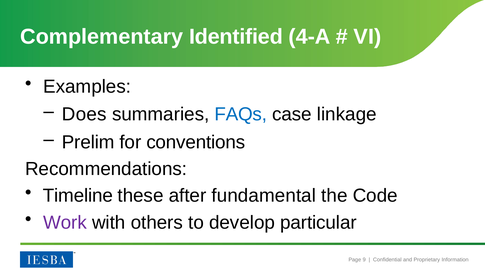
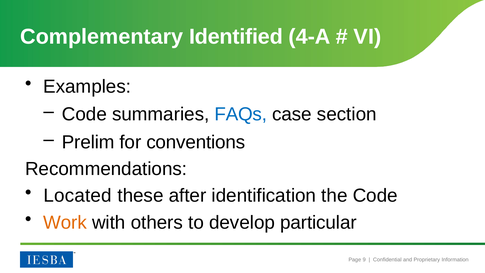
Does: Does -> Code (84, 114)
linkage: linkage -> section (347, 114)
Timeline: Timeline -> Located (78, 196)
fundamental: fundamental -> identification (264, 196)
Work colour: purple -> orange (65, 222)
